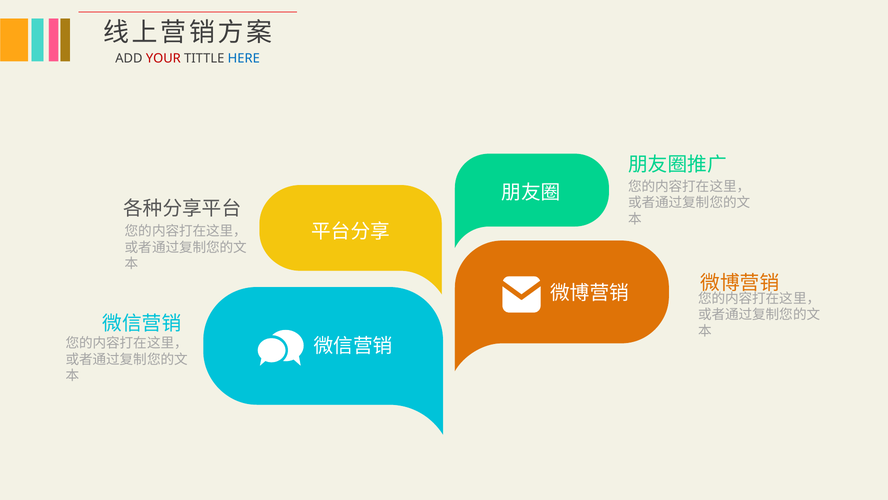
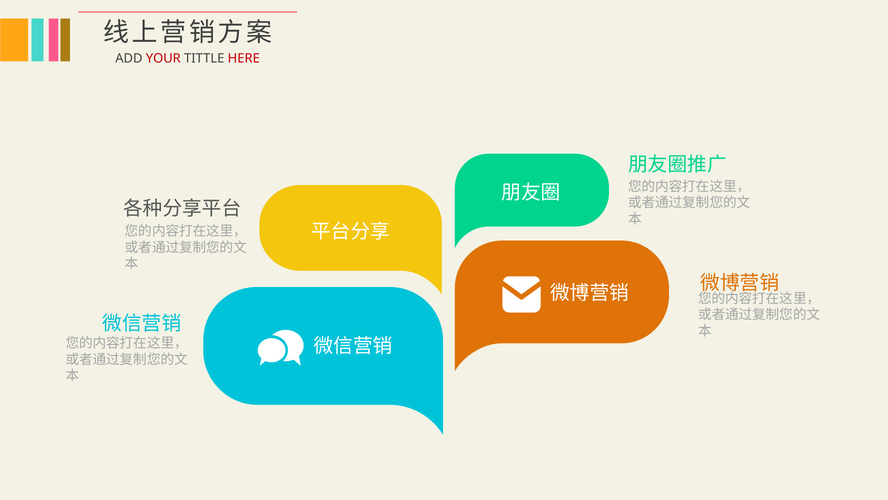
HERE colour: blue -> red (244, 58)
